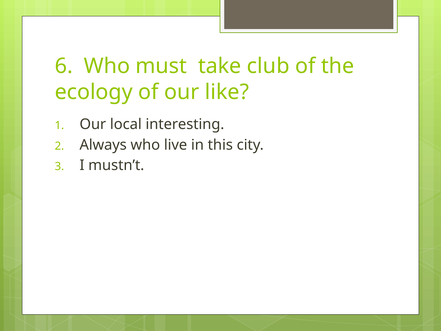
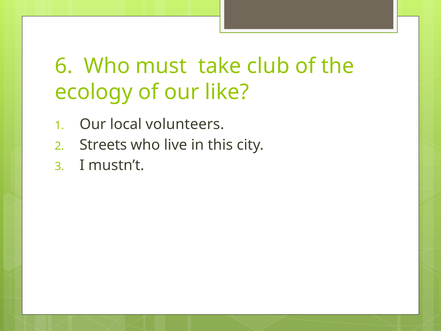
interesting: interesting -> volunteers (185, 124)
Always: Always -> Streets (103, 145)
